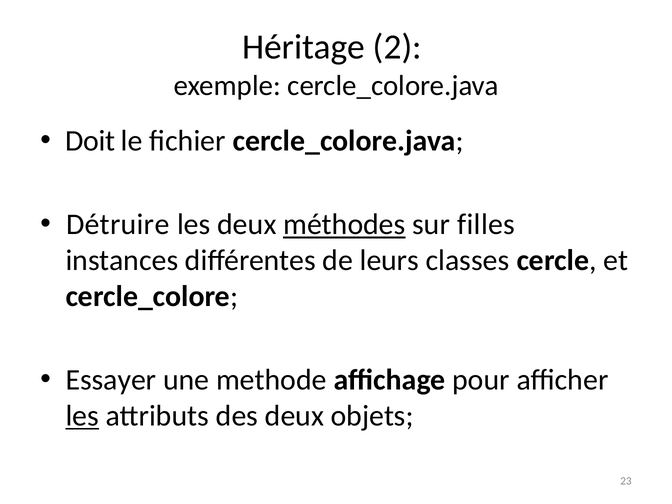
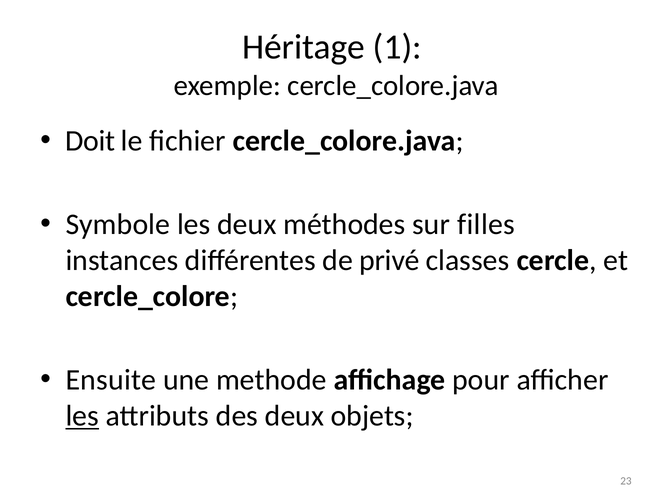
2: 2 -> 1 (397, 47)
Détruire: Détruire -> Symbole (118, 225)
méthodes underline: present -> none (344, 225)
leurs: leurs -> privé (390, 260)
Essayer: Essayer -> Ensuite (111, 380)
